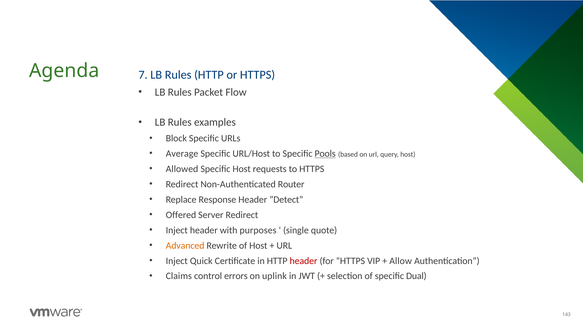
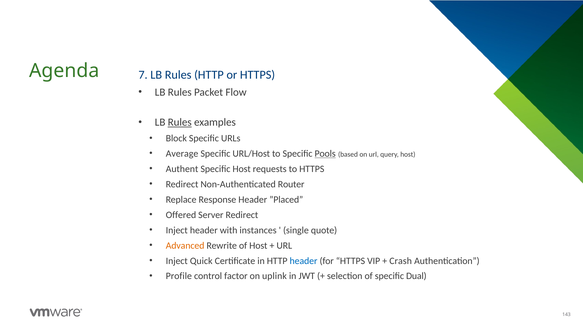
Rules underline: none -> present (180, 122)
Allowed: Allowed -> Authent (182, 169)
”Detect: ”Detect -> ”Placed (286, 200)
purposes: purposes -> instances (258, 230)
header colour: red -> blue (304, 261)
Allow: Allow -> Crash (401, 261)
Claims: Claims -> Profile (179, 276)
errors: errors -> factor (236, 276)
